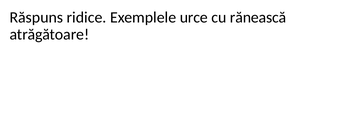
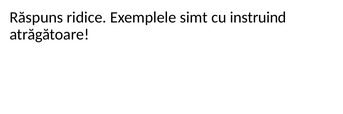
urce: urce -> simt (194, 17)
rănească: rănească -> instruind (258, 17)
